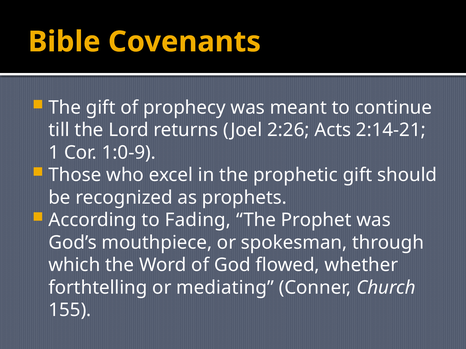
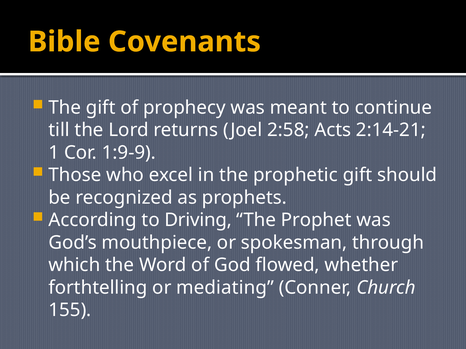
2:26: 2:26 -> 2:58 (288, 130)
1:0-9: 1:0-9 -> 1:9-9 (129, 153)
Fading: Fading -> Driving (198, 220)
